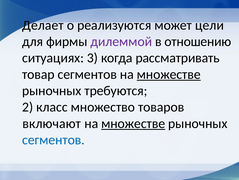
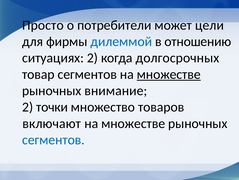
Делает: Делает -> Просто (43, 25)
реализуются: реализуются -> потребители (114, 25)
дилеммой colour: purple -> blue (121, 41)
ситуациях 3: 3 -> 2 (92, 58)
рассматривать: рассматривать -> долгосрочных (177, 58)
требуются: требуются -> внимание (116, 90)
класс: класс -> точки (52, 107)
множестве underline: present -> none (133, 123)
